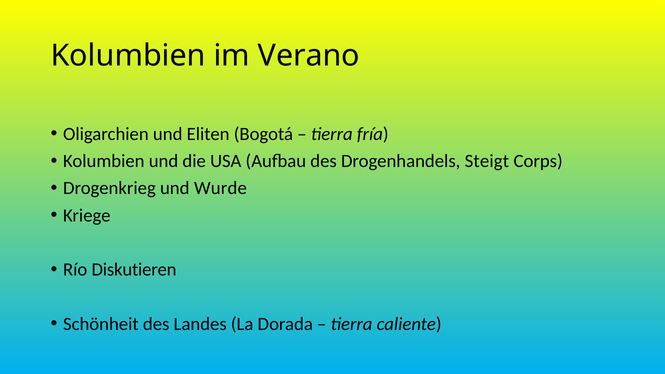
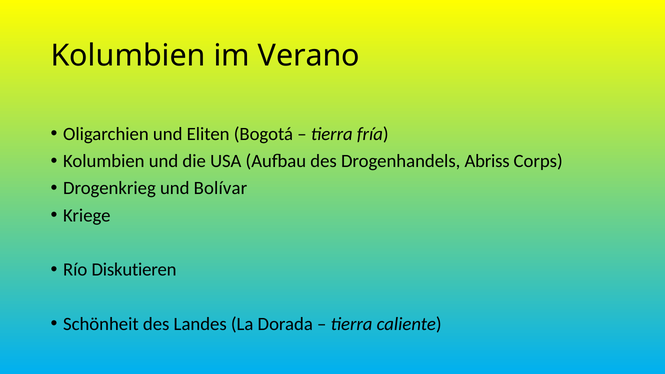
Steigt: Steigt -> Abriss (487, 161)
Wurde: Wurde -> Bolívar (220, 188)
